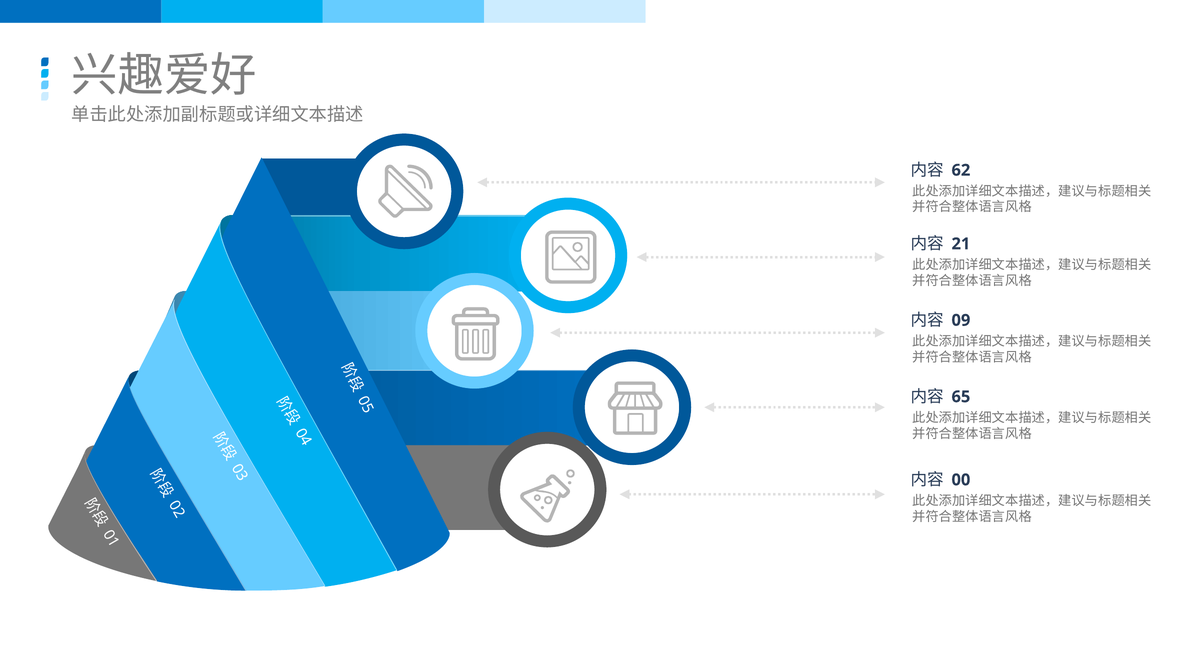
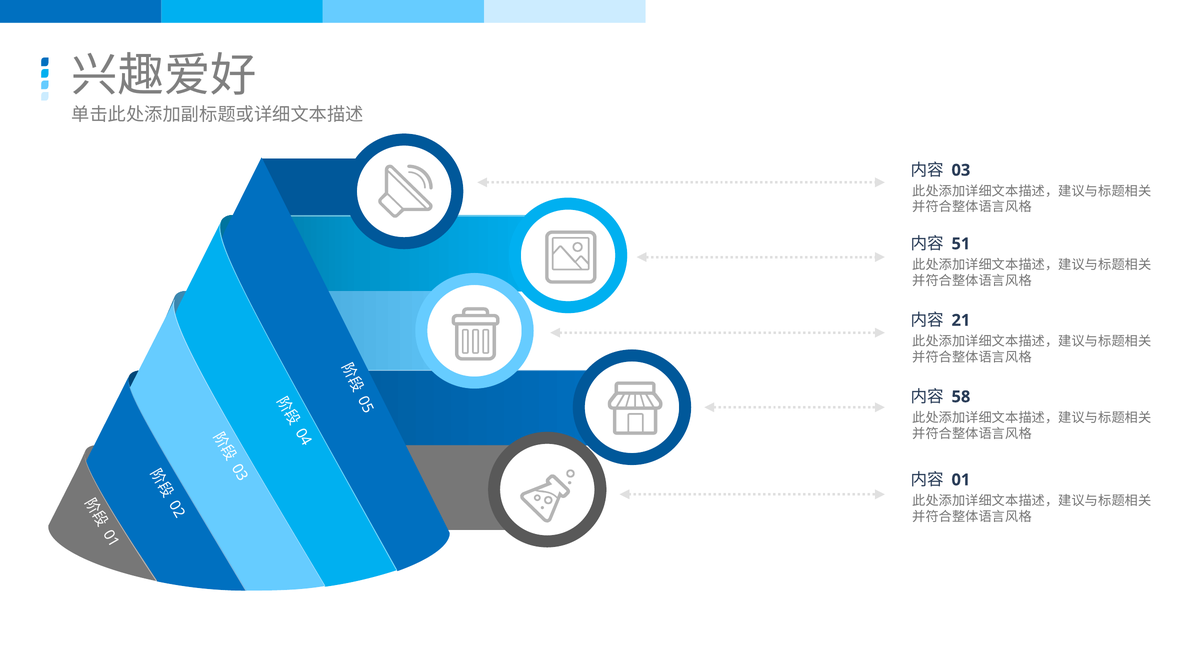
62: 62 -> 03 (961, 170)
21: 21 -> 51 (961, 244)
09: 09 -> 21 (961, 321)
65: 65 -> 58 (961, 397)
00: 00 -> 01 (961, 480)
